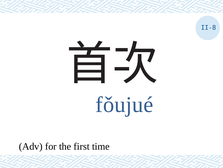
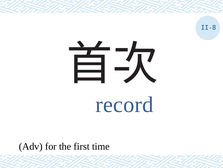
fǒujué: fǒujué -> record (124, 104)
